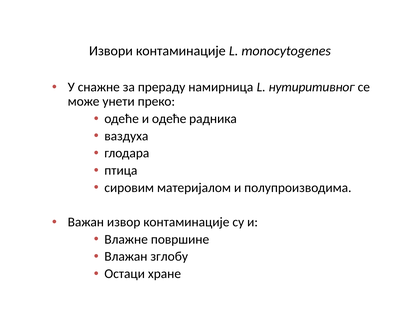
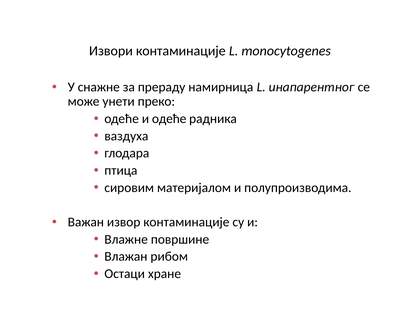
нутиритивног: нутиритивног -> инапарентног (312, 87)
зглобу: зглобу -> рибом (169, 257)
